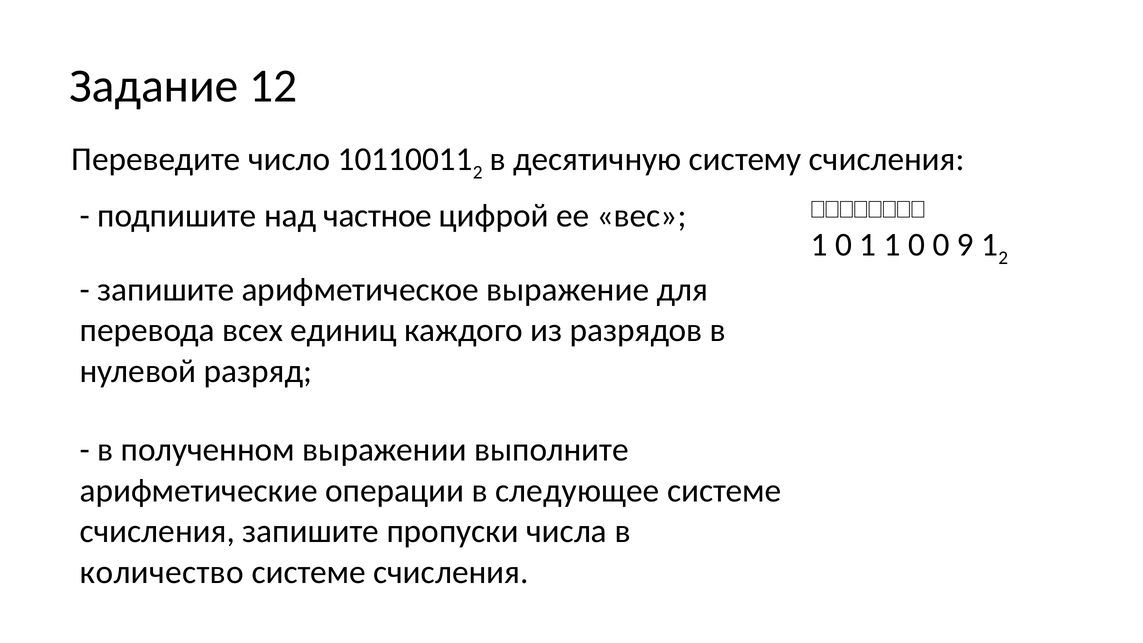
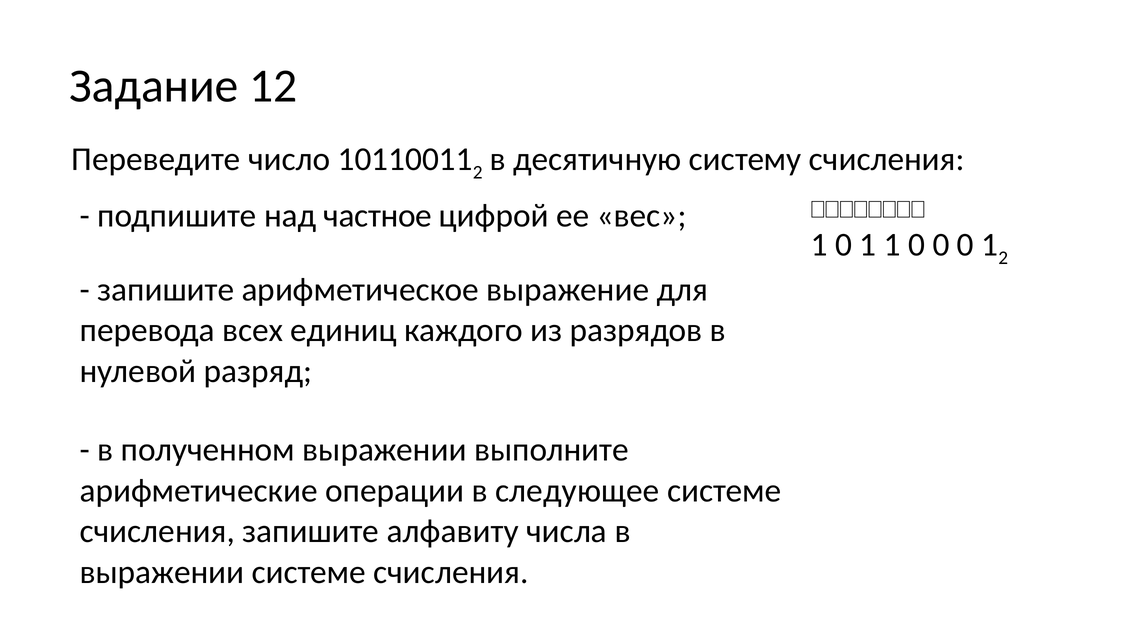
0 0 9: 9 -> 0 (965, 245)
пропуски: пропуски -> алфавиту (453, 531)
количество: количество -> выражении (162, 572)
